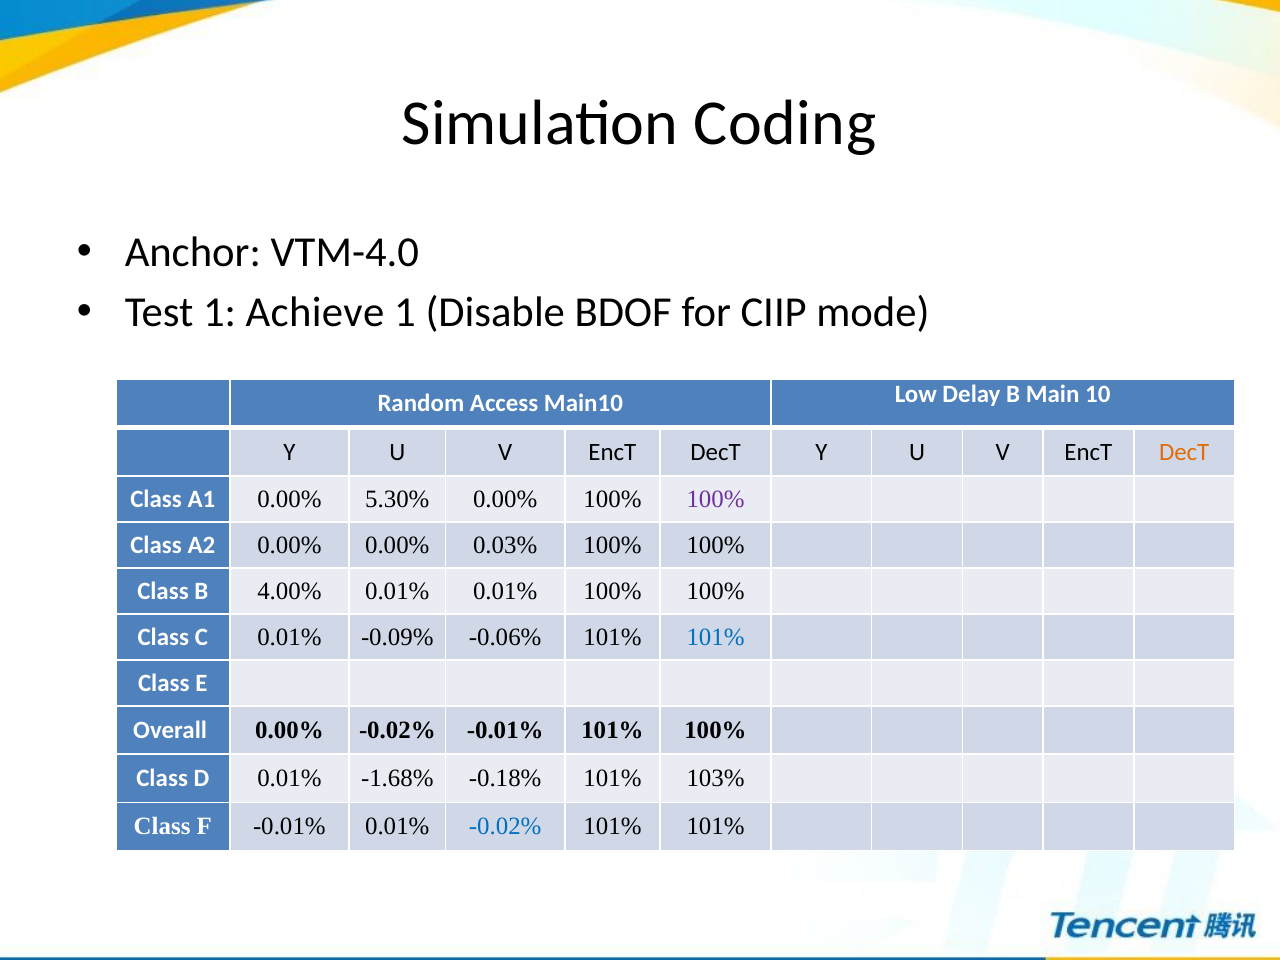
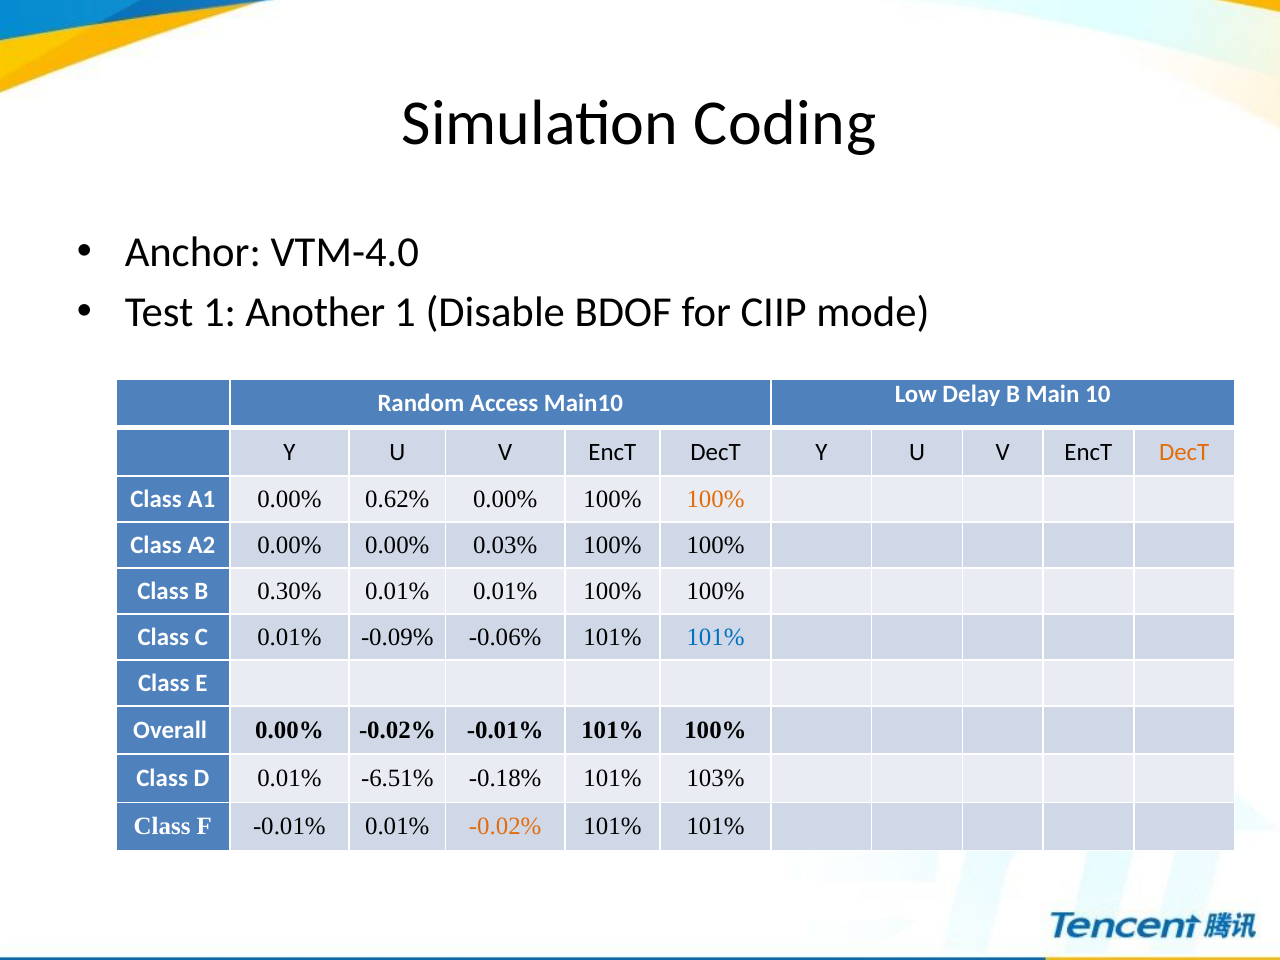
Achieve: Achieve -> Another (315, 313)
5.30%: 5.30% -> 0.62% (397, 499)
100% colour: purple -> orange (716, 499)
4.00%: 4.00% -> 0.30% (289, 591)
-1.68%: -1.68% -> -6.51% (397, 778)
-0.02% colour: blue -> orange (505, 827)
